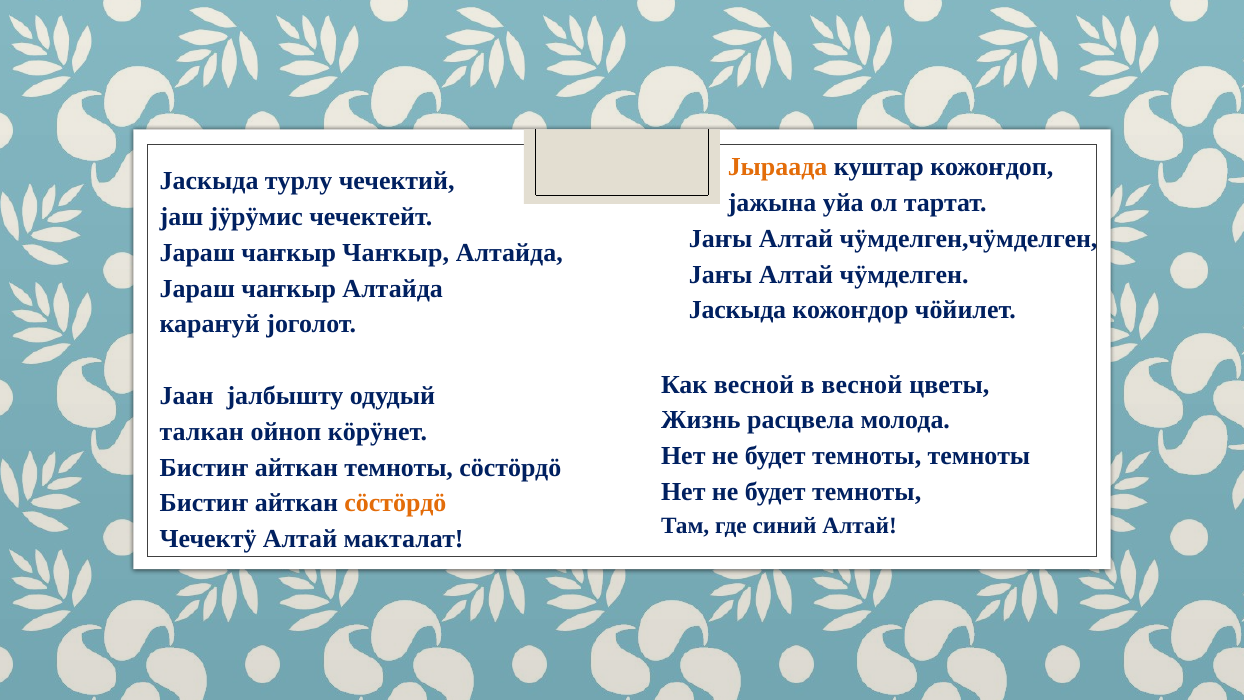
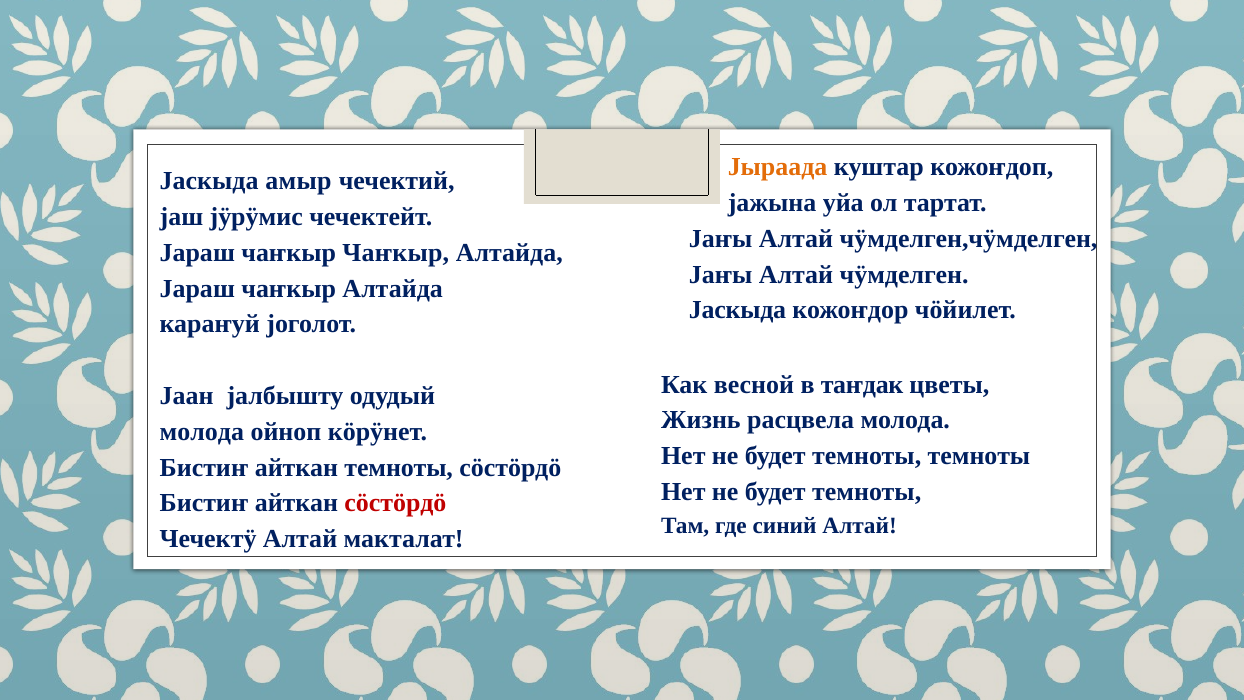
турлу: турлу -> амыр (299, 181)
в весной: весной -> таҥдак (862, 384)
талкан: талкан -> молода (202, 432)
сӧстӧрдӧ colour: orange -> red (395, 503)
